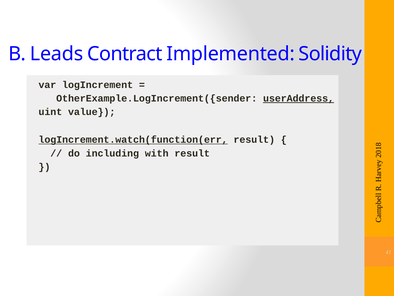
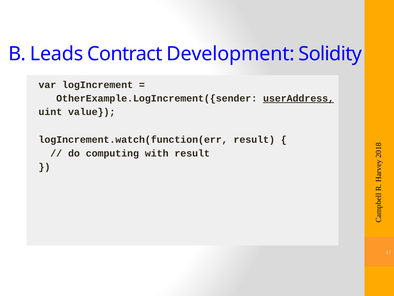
Implemented: Implemented -> Development (231, 54)
logIncrement.watch(function(err underline: present -> none (133, 140)
including: including -> computing (112, 153)
